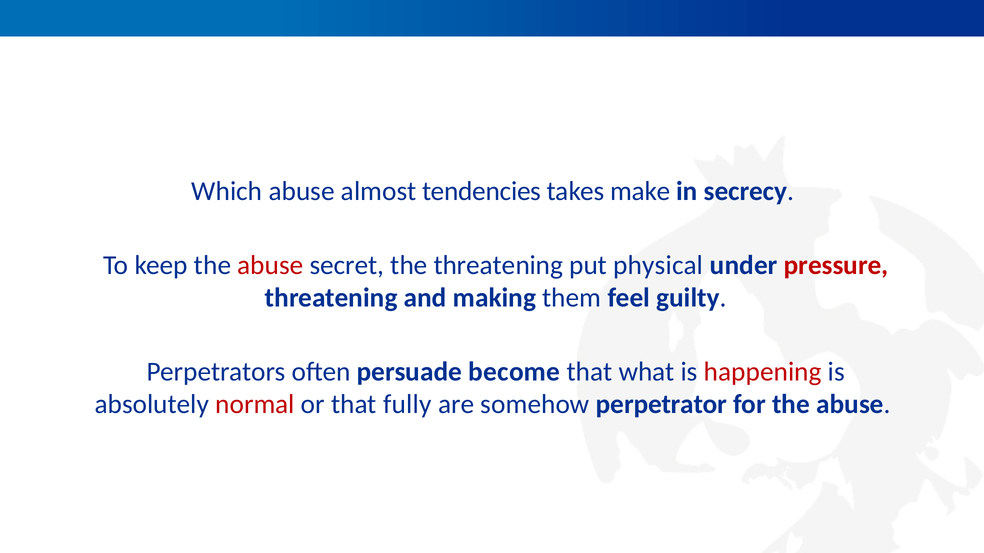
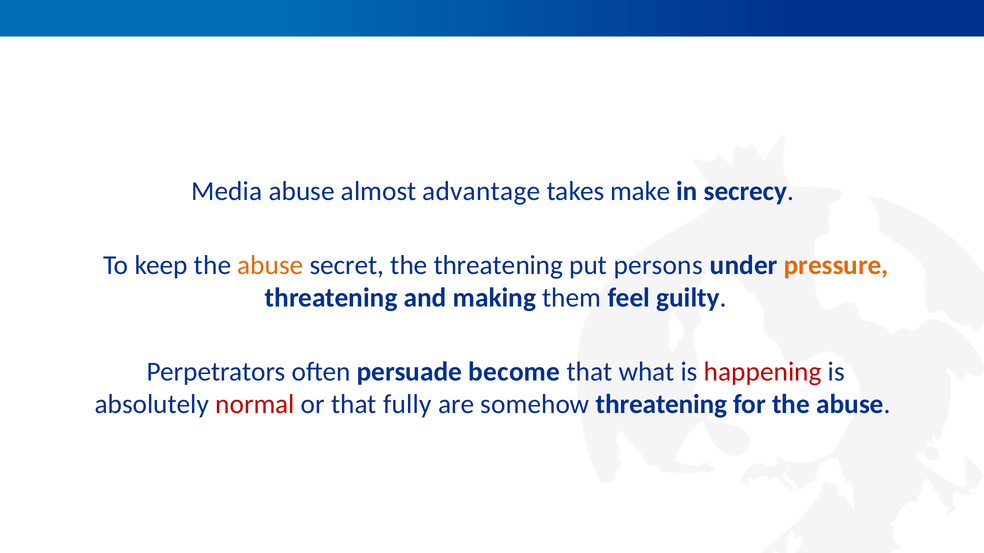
Which: Which -> Media (227, 191)
tendencies: tendencies -> advantage (481, 191)
abuse colour: red -> orange (270, 265)
physical: physical -> persons (658, 265)
pressure colour: red -> orange (836, 265)
somehow perpetrator: perpetrator -> threatening (662, 405)
